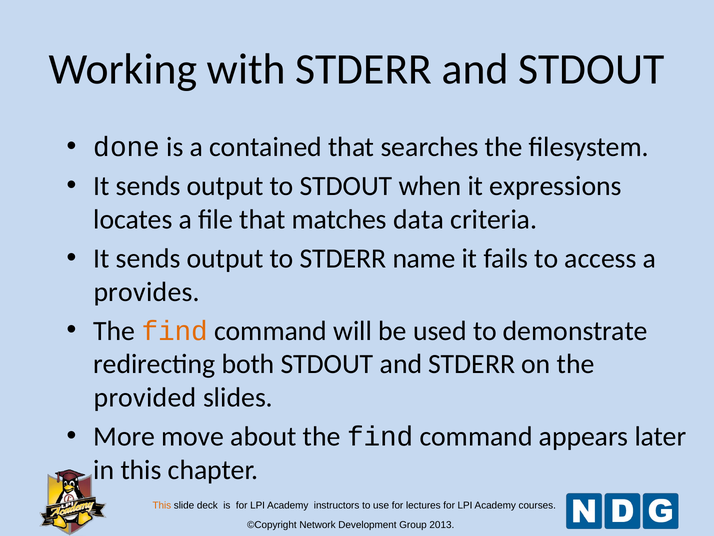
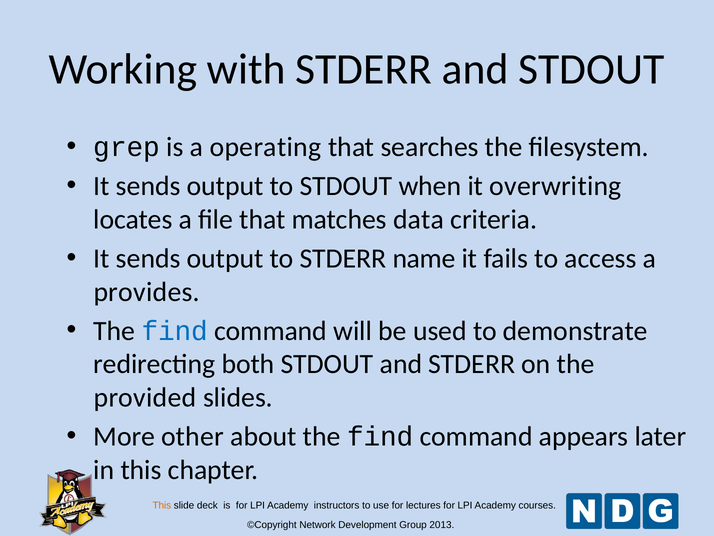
done: done -> grep (127, 147)
contained: contained -> operating (265, 147)
expressions: expressions -> overwriting (555, 186)
find colour: orange -> blue (175, 331)
move: move -> other (193, 436)
